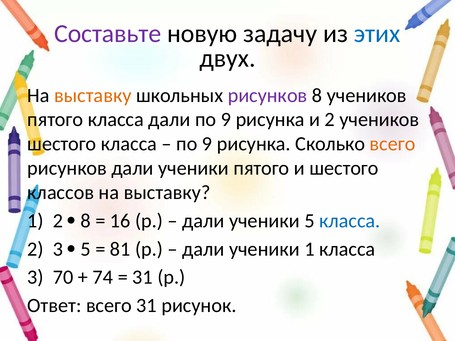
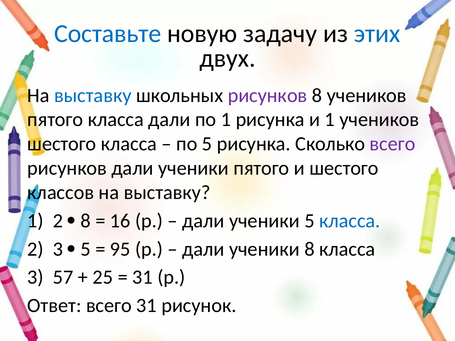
Составьте colour: purple -> blue (108, 34)
выставку colour: orange -> blue (93, 95)
дали по 9: 9 -> 1 (226, 120)
и 2: 2 -> 1 (330, 120)
9: 9 -> 5 (207, 144)
всего colour: orange -> purple (392, 144)
81: 81 -> 95 (120, 249)
ученики 1: 1 -> 8 (310, 249)
70: 70 -> 57 (63, 278)
74: 74 -> 25 (103, 278)
